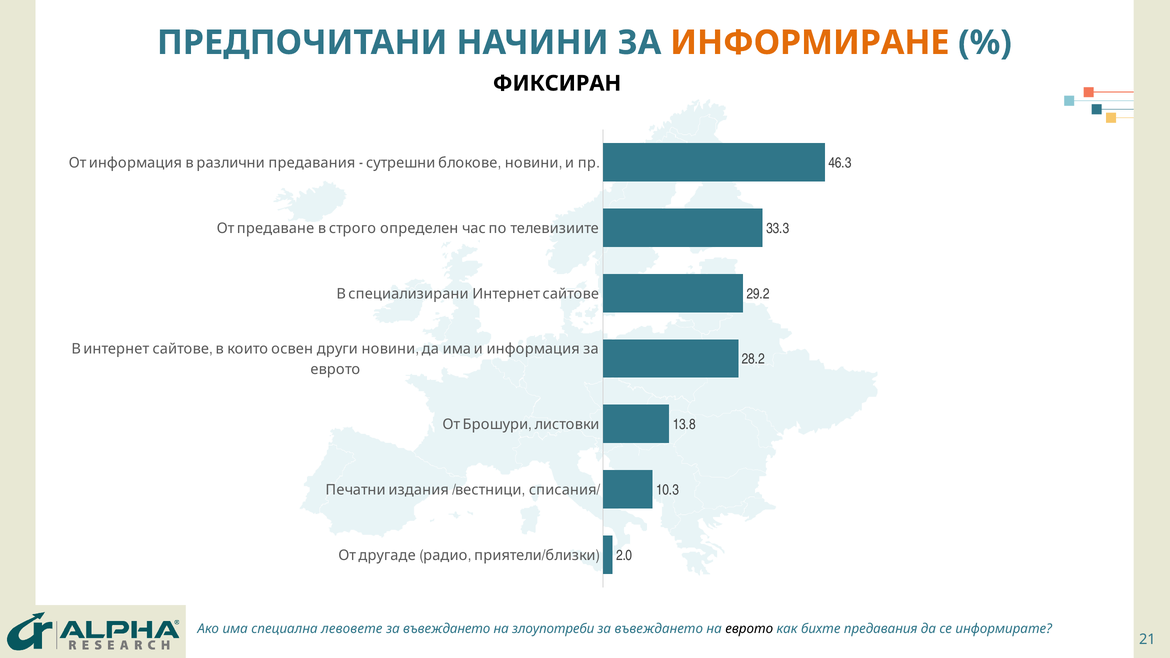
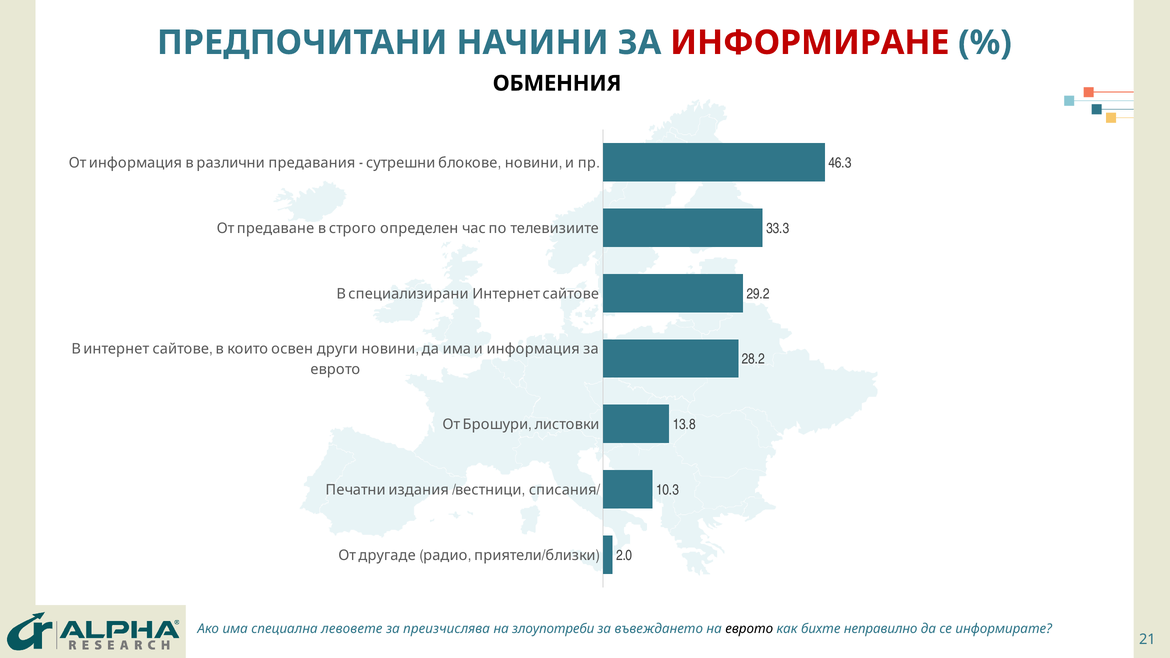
ИНФОРМИРАНЕ colour: orange -> red (810, 43)
ФИКСИРАН: ФИКСИРАН -> ОБМЕННИЯ (557, 83)
въвеждането: въвеждането -> преизчислява (447, 629)
бихте предавания: предавания -> неправилно (881, 629)
